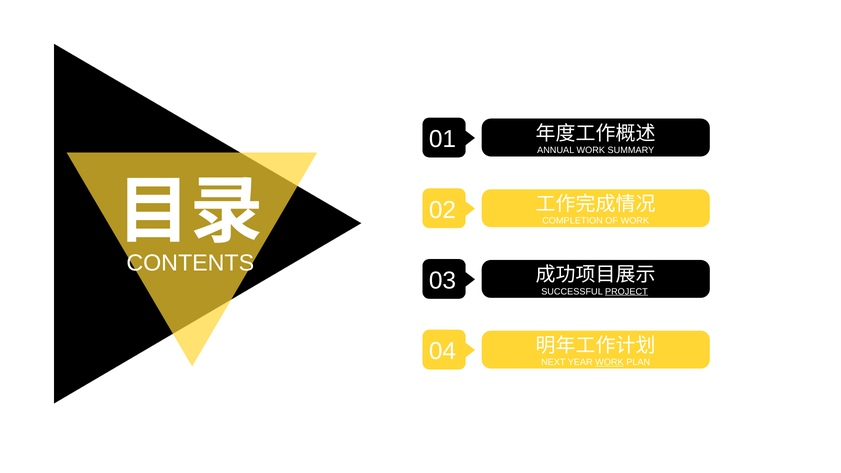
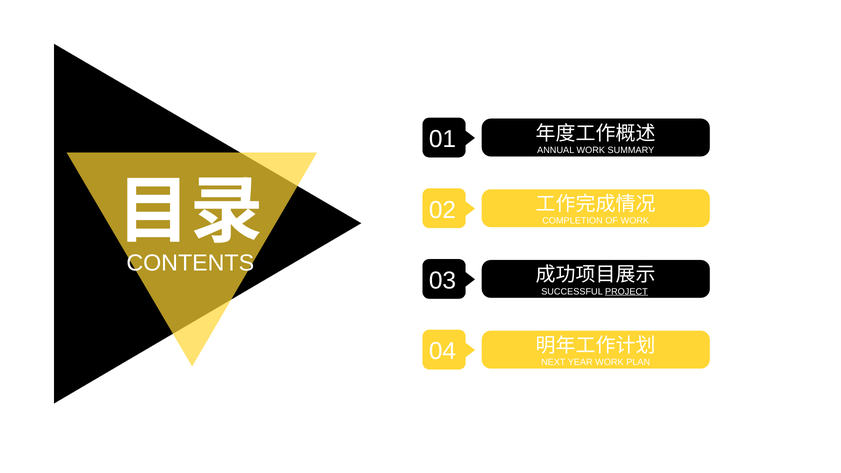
WORK underline: present -> none (609, 362)
